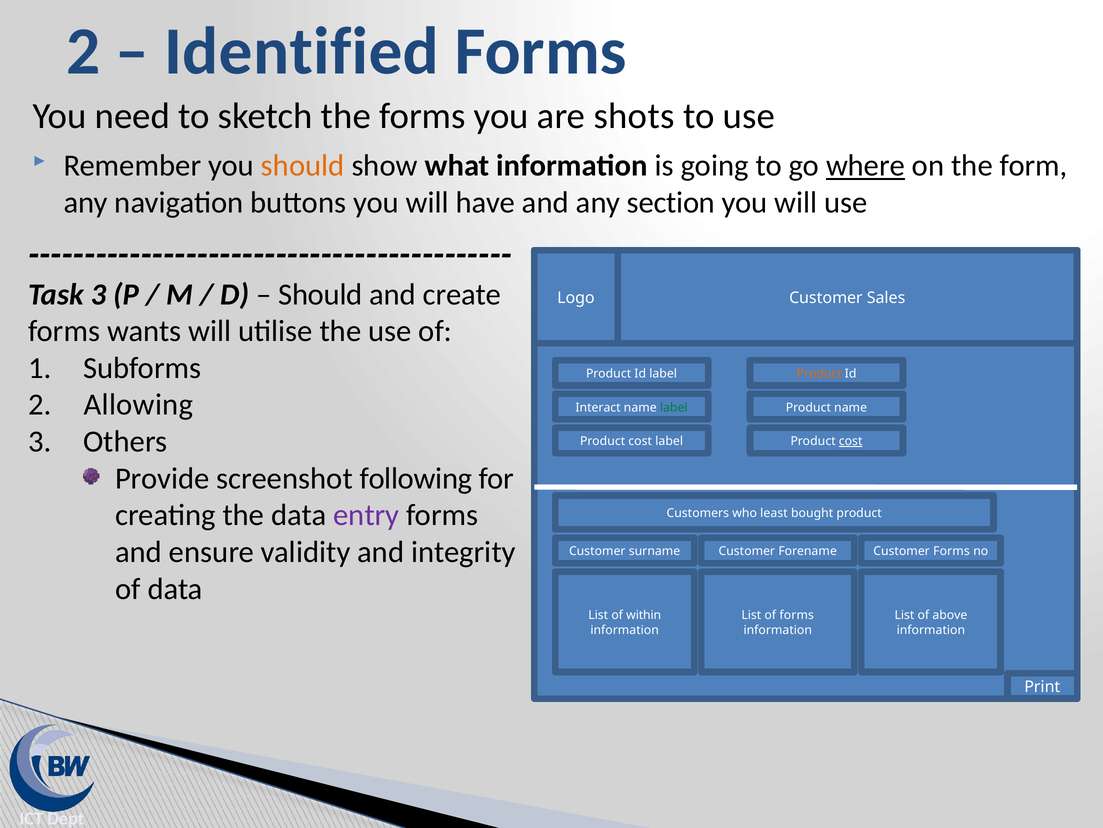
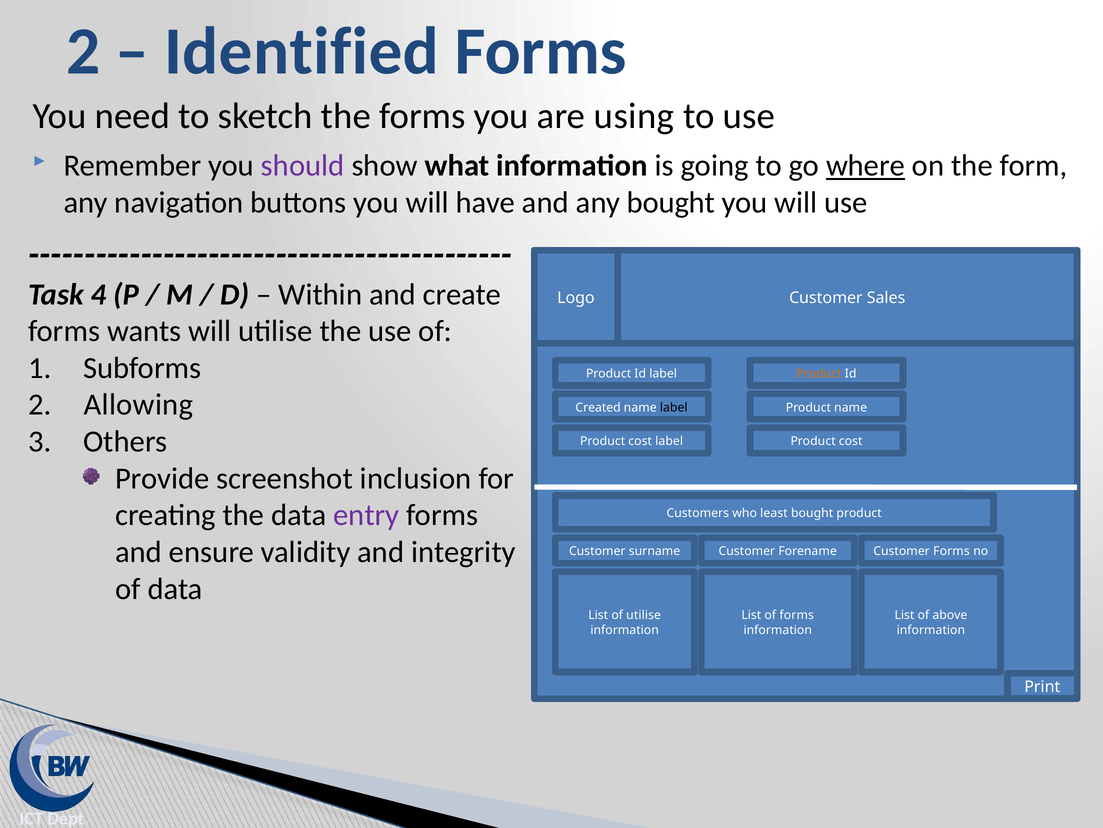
shots: shots -> using (634, 116)
should colour: orange -> purple (303, 165)
any section: section -> bought (671, 202)
Task 3: 3 -> 4 (98, 294)
Should: Should -> Within (320, 294)
Interact: Interact -> Created (598, 407)
label colour: green -> black (674, 407)
cost underline: present -> none (851, 441)
following: following -> inclusion (416, 478)
of within: within -> utilise (644, 615)
